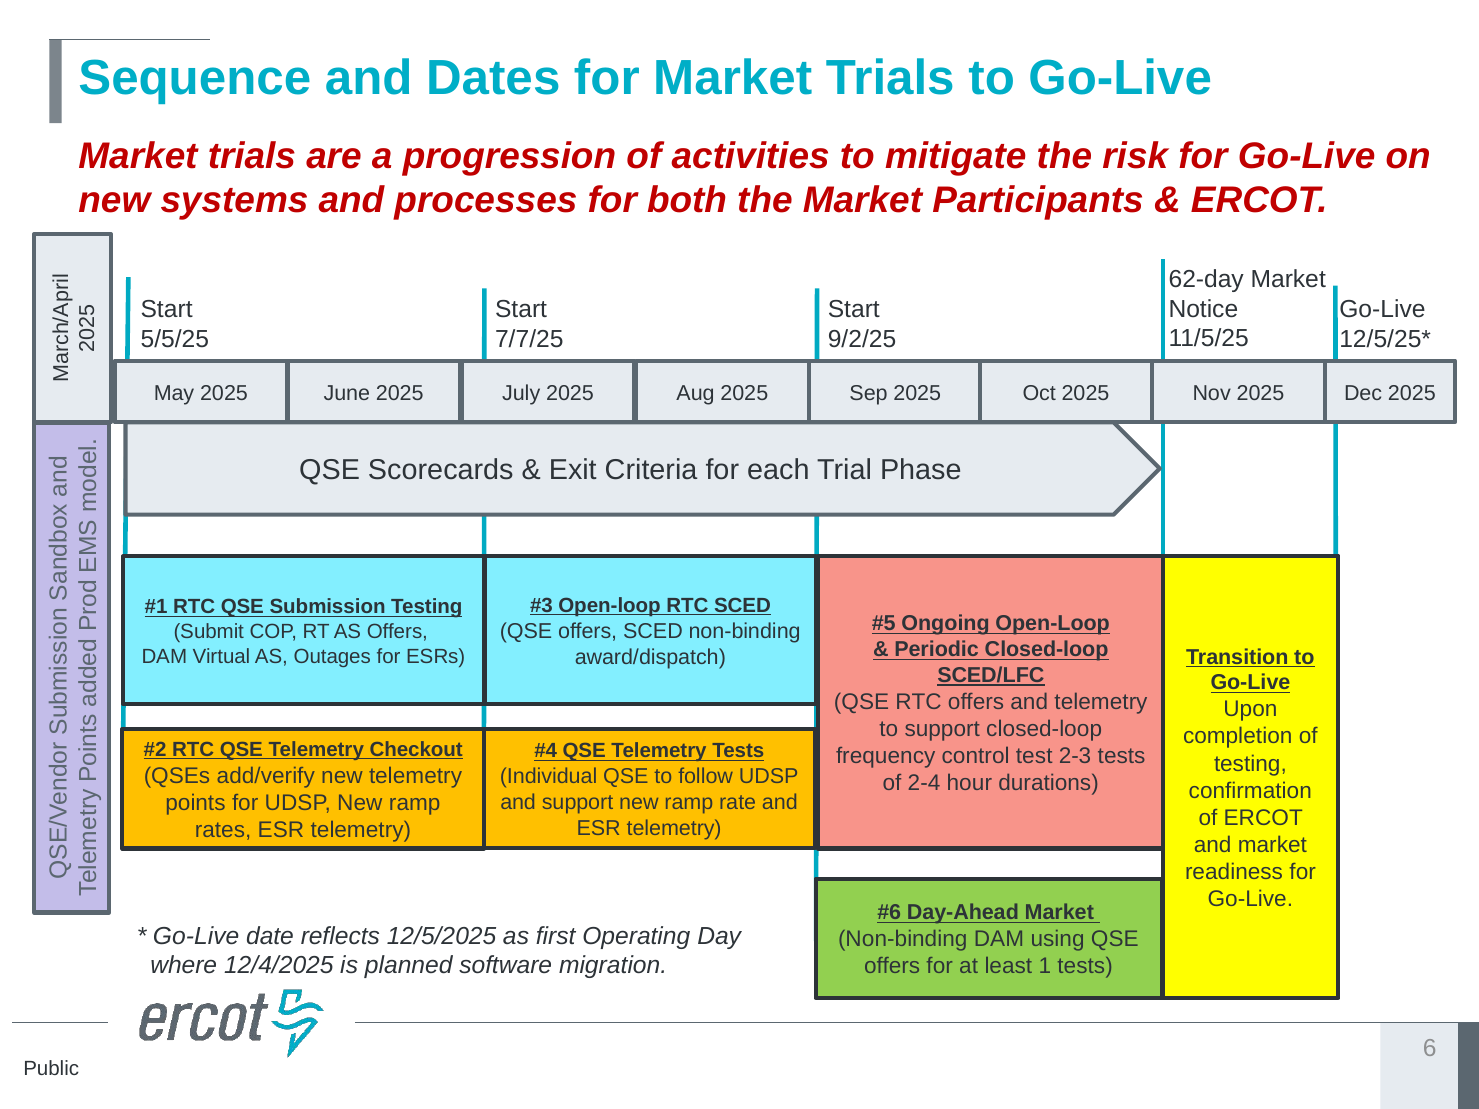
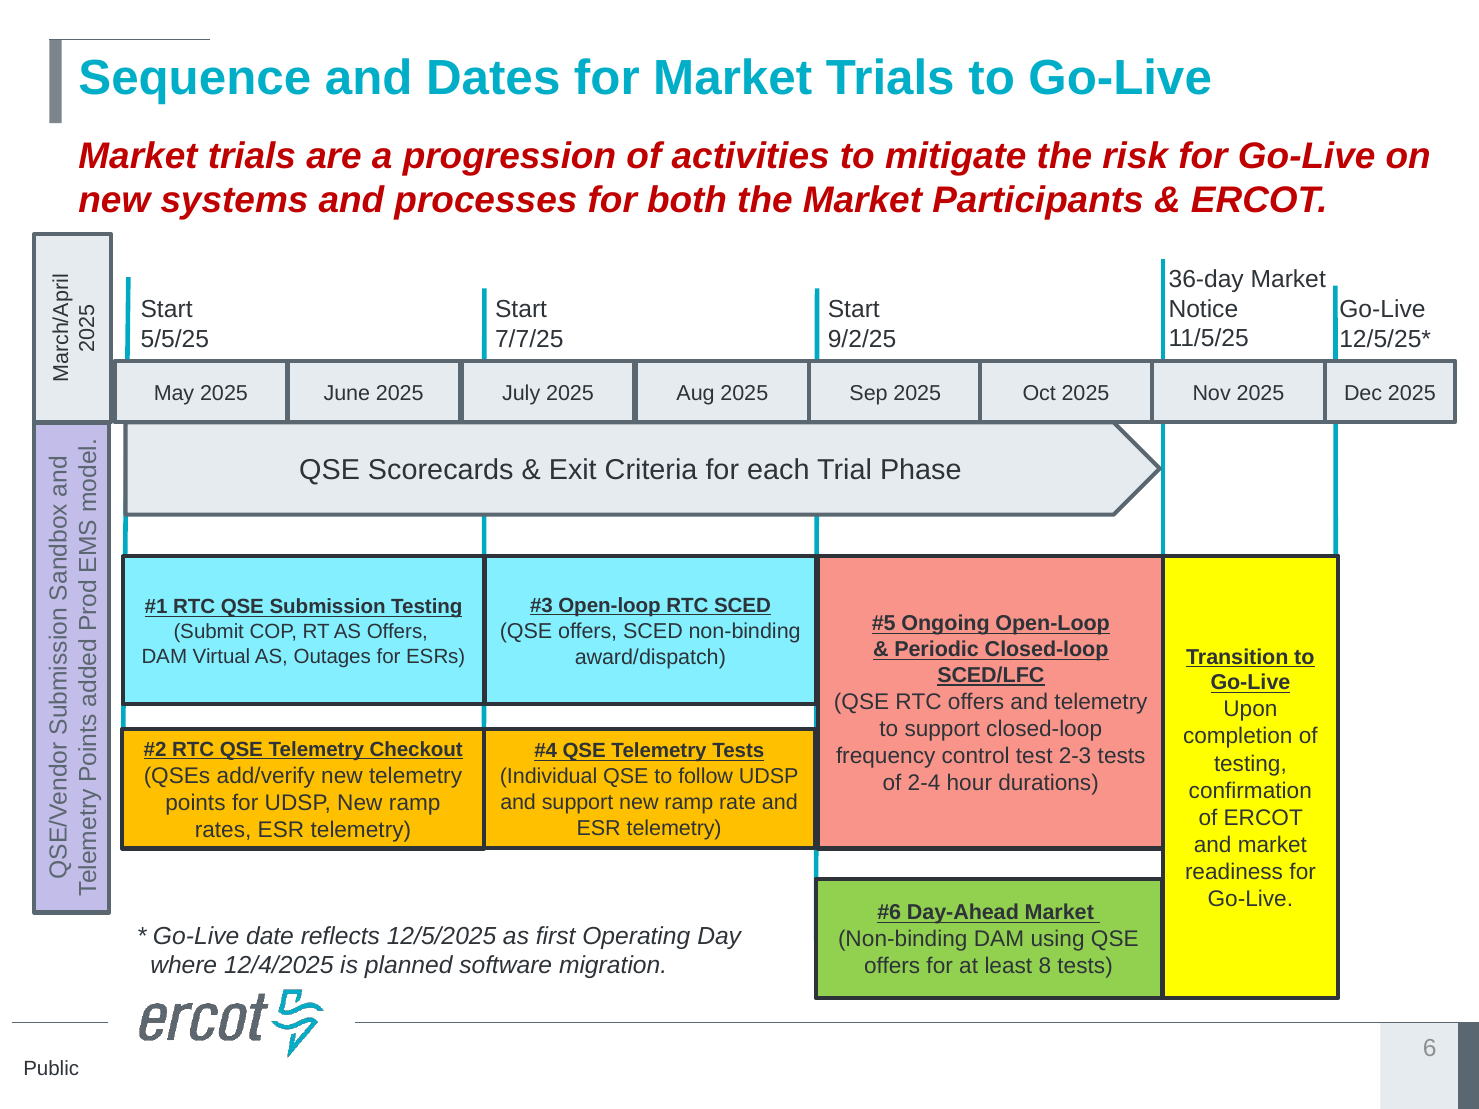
62-day: 62-day -> 36-day (1206, 280)
1: 1 -> 8 (1045, 967)
